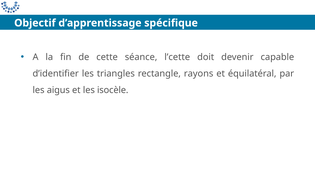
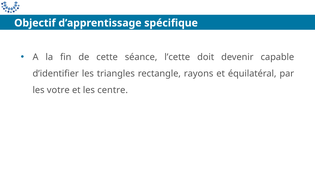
aigus: aigus -> votre (58, 90)
isocèle: isocèle -> centre (113, 90)
